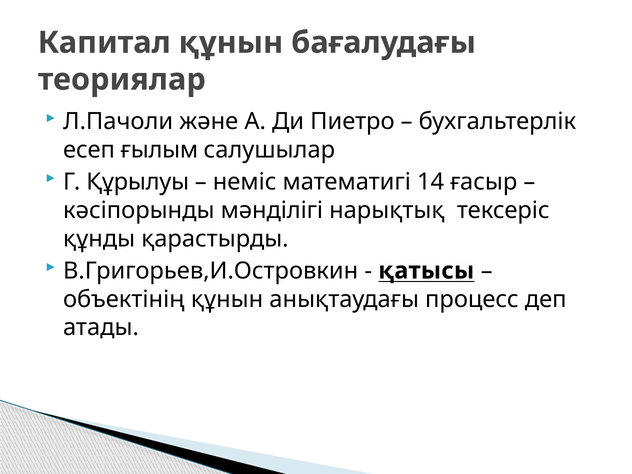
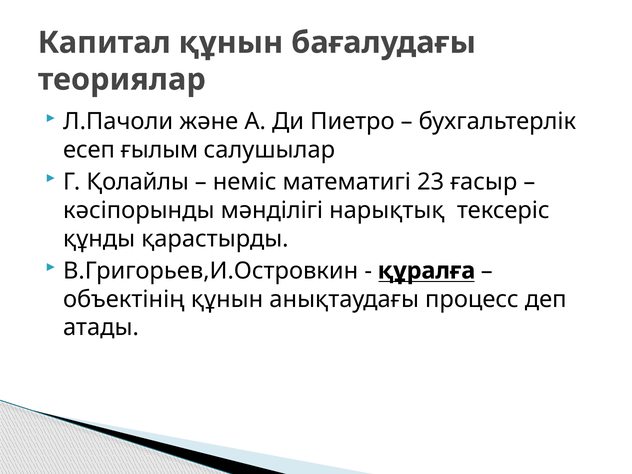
Құрылуы: Құрылуы -> Қолайлы (138, 182)
14: 14 -> 23 (431, 182)
қатысы: қатысы -> құралға (427, 271)
